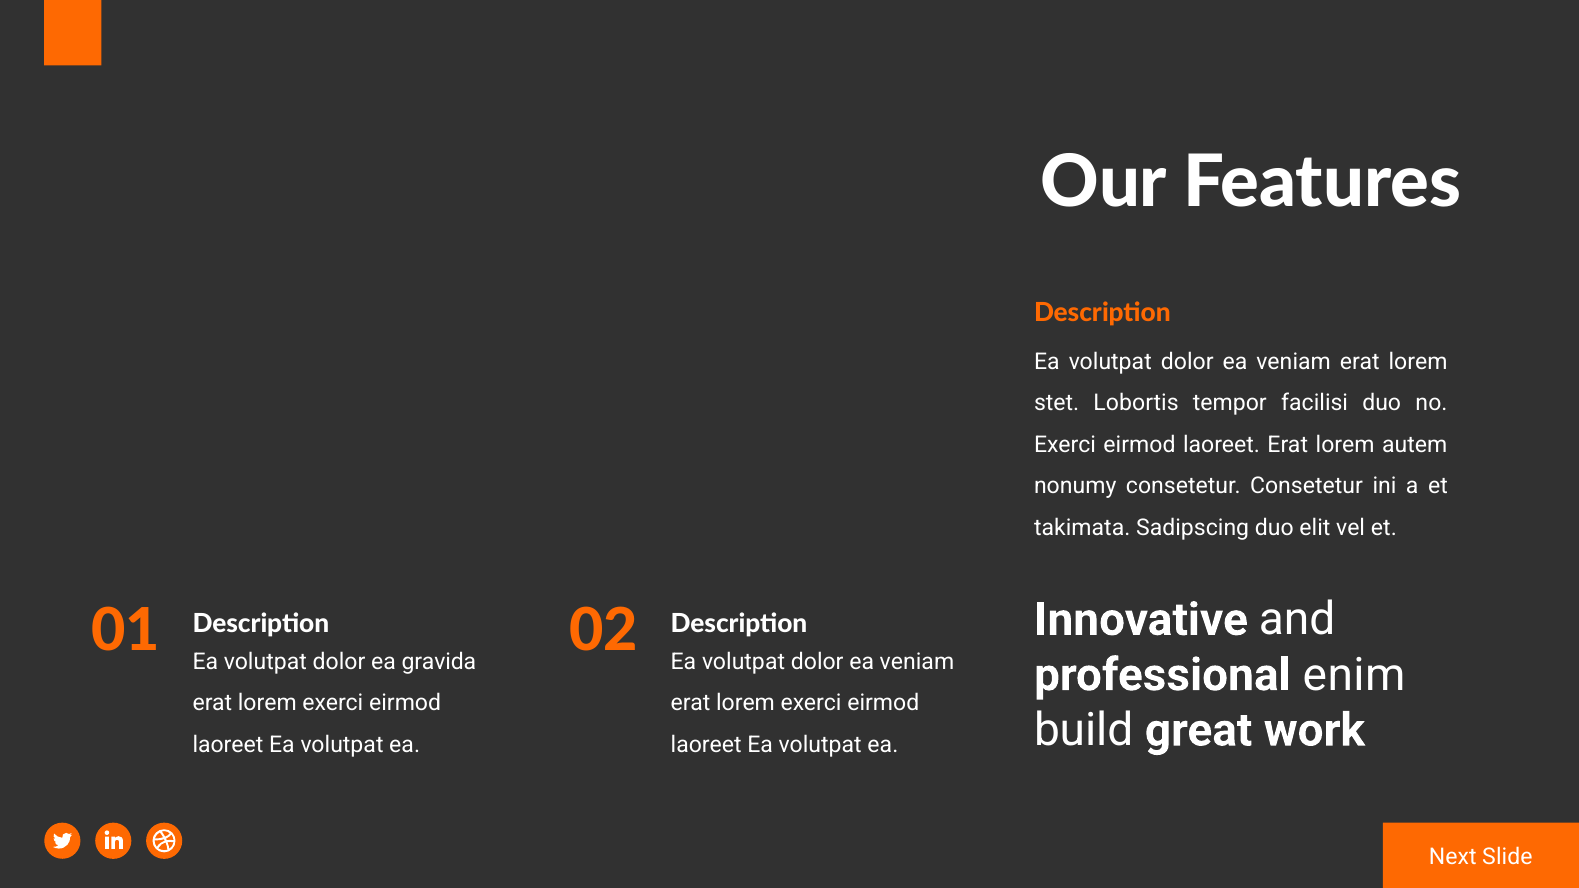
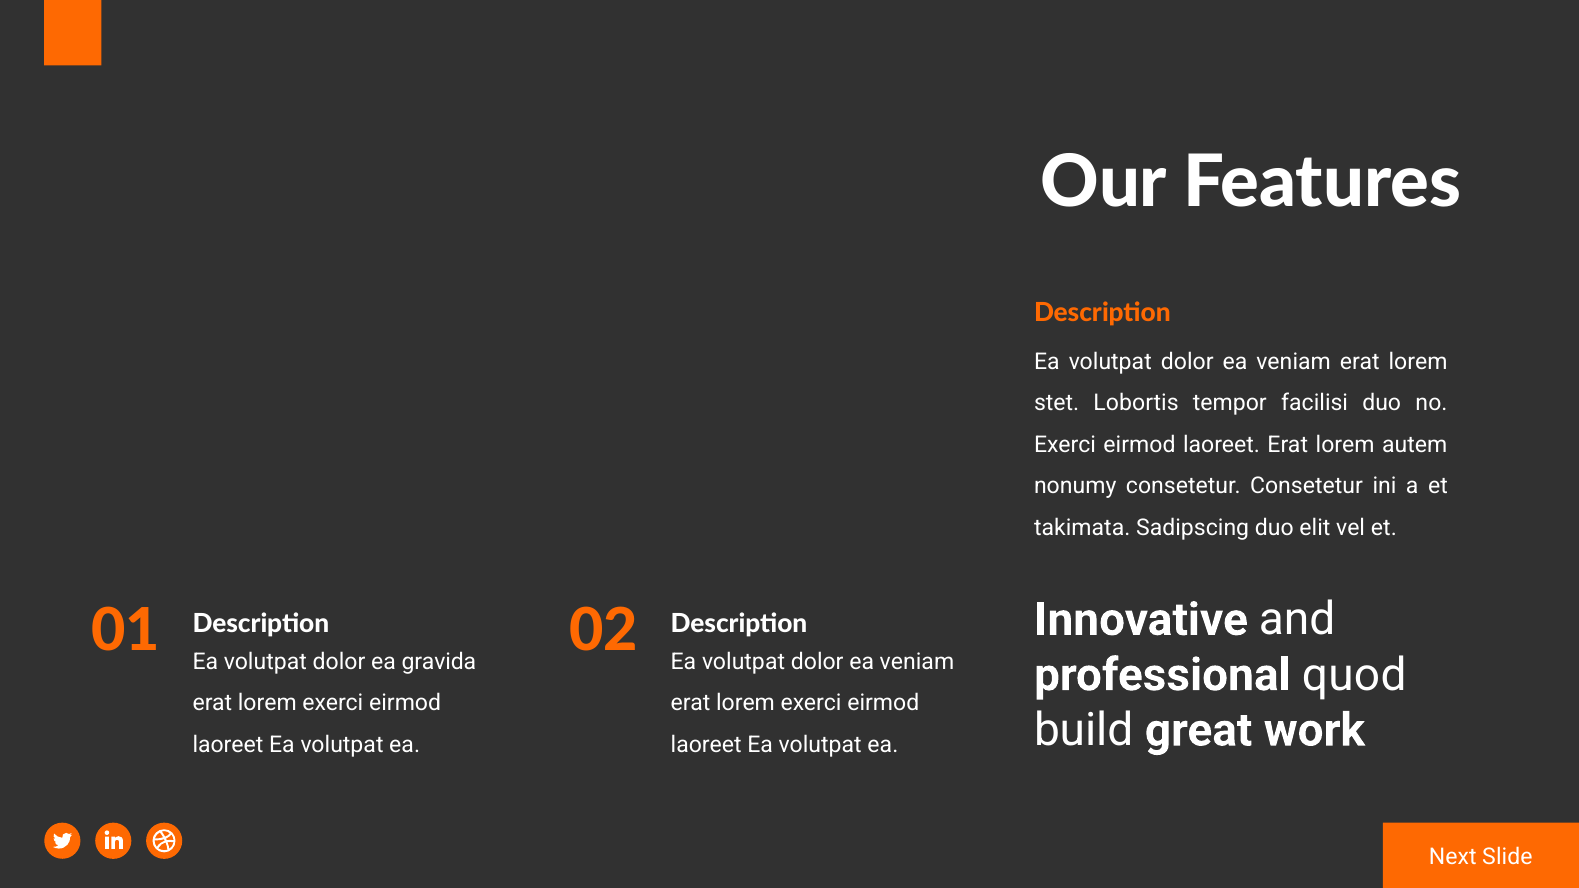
enim: enim -> quod (1354, 675)
